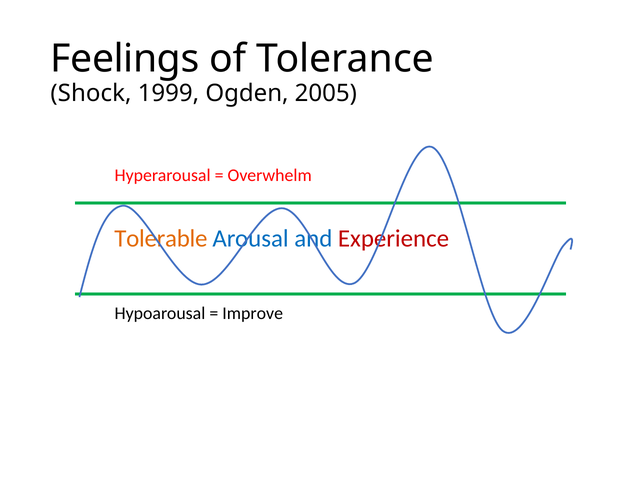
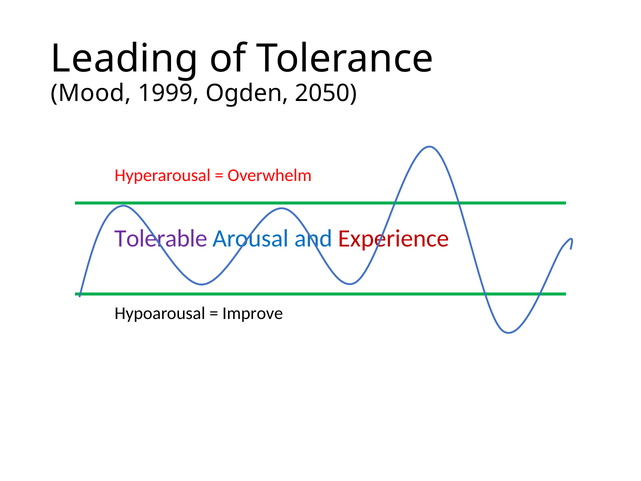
Feelings: Feelings -> Leading (125, 59)
Shock: Shock -> Mood (91, 93)
2005: 2005 -> 2050 (326, 93)
Tolerable colour: orange -> purple (161, 238)
